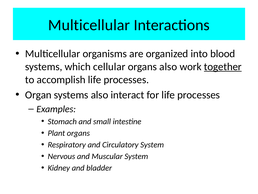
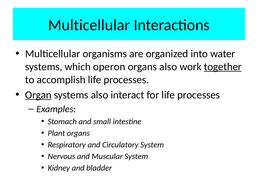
blood: blood -> water (223, 54)
cellular: cellular -> operon (109, 67)
Organ underline: none -> present (38, 95)
